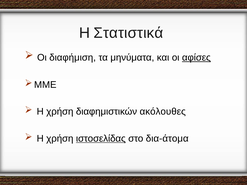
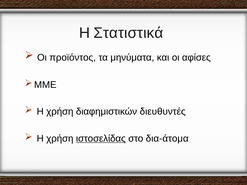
διαφήμιση: διαφήμιση -> προϊόντος (73, 58)
αφίσες underline: present -> none (196, 58)
ακόλουθες: ακόλουθες -> διευθυντές (163, 112)
